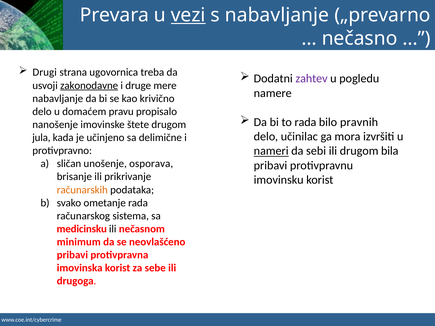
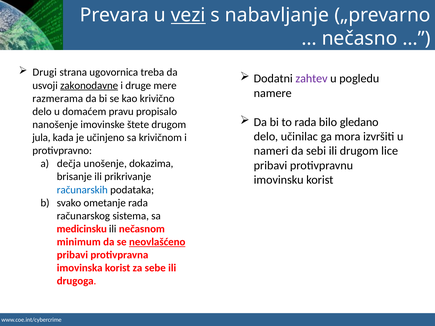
nabavljanje: nabavljanje -> razmerama (58, 99)
pravnih: pravnih -> gledano (359, 122)
delimične: delimične -> krivičnom (160, 138)
nameri underline: present -> none (271, 151)
bila: bila -> lice (390, 151)
sličan: sličan -> dečja (69, 164)
osporava: osporava -> dokazima (151, 164)
računarskih colour: orange -> blue (82, 190)
neovlašćeno underline: none -> present (157, 242)
